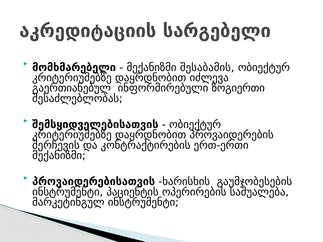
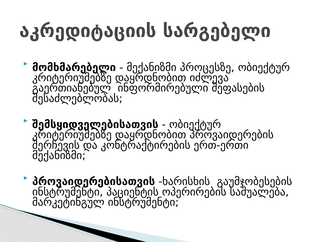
შესაბამის: შესაბამის -> პროცესზე (207, 68)
ზოგიერთი: ზოგიერთი -> შეფასების (238, 88)
